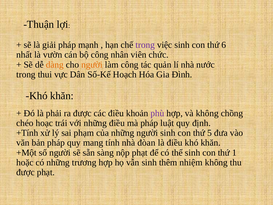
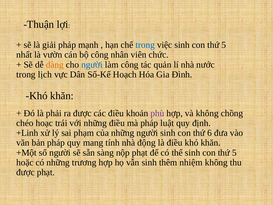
trong colour: purple -> blue (145, 45)
6: 6 -> 5 (224, 45)
người colour: orange -> blue (92, 65)
thui: thui -> lịch (45, 74)
+Tính: +Tính -> +Linh (27, 133)
5: 5 -> 6 (210, 133)
đòan: đòan -> động (146, 143)
1: 1 -> 5 (234, 152)
